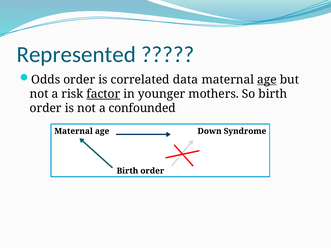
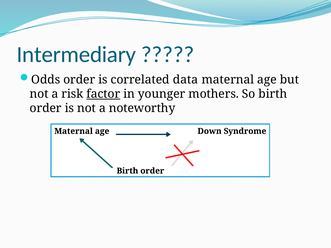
Represented: Represented -> Intermediary (76, 55)
age underline: present -> none (267, 80)
confounded: confounded -> noteworthy (142, 108)
